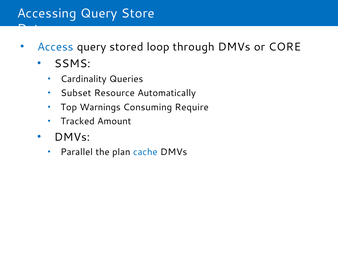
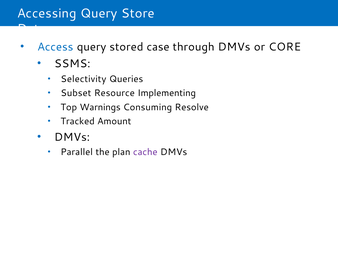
loop: loop -> case (158, 47)
Cardinality: Cardinality -> Selectivity (83, 79)
Automatically: Automatically -> Implementing (167, 93)
Require: Require -> Resolve (192, 107)
cache colour: blue -> purple (145, 152)
